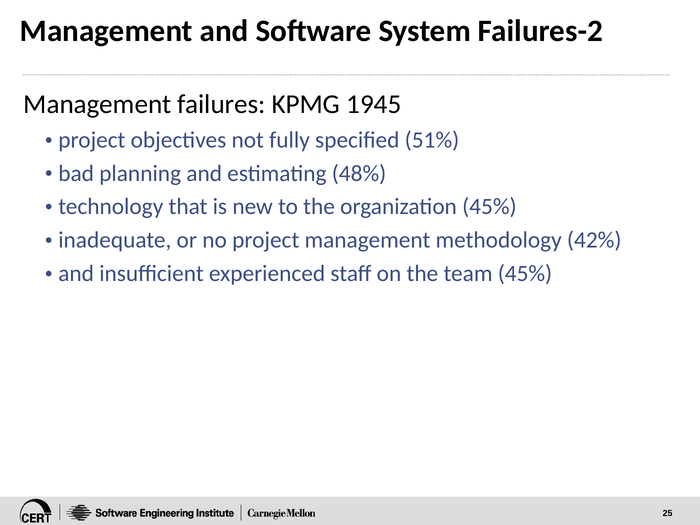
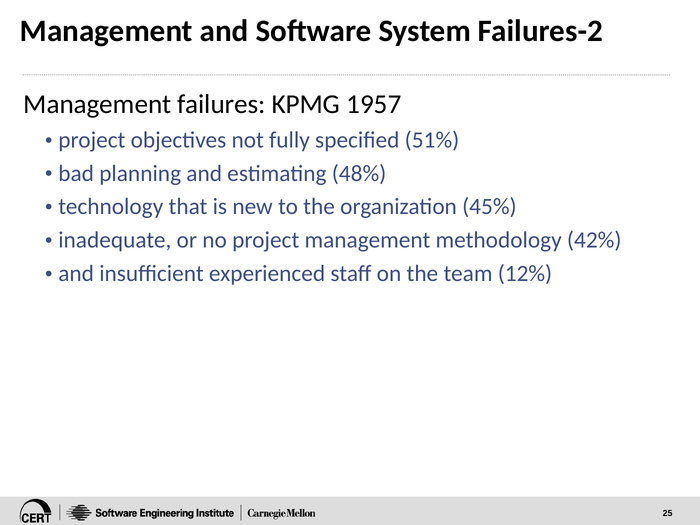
1945: 1945 -> 1957 (374, 104)
team 45%: 45% -> 12% (525, 274)
